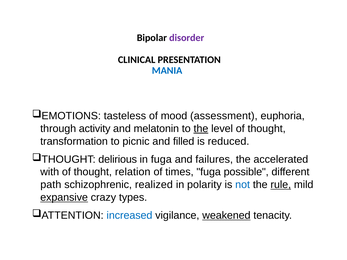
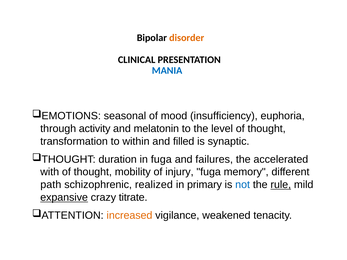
disorder colour: purple -> orange (187, 38)
tasteless: tasteless -> seasonal (125, 116)
assessment: assessment -> insufficiency (224, 116)
the underline: present -> none (201, 129)
picnic: picnic -> within (136, 141)
reduced: reduced -> synaptic (229, 141)
delirious: delirious -> duration (118, 159)
relation: relation -> mobility (133, 172)
times: times -> injury (179, 172)
possible: possible -> memory (246, 172)
polarity: polarity -> primary (204, 185)
types: types -> titrate (133, 198)
increased colour: blue -> orange (129, 216)
weakened underline: present -> none (226, 216)
